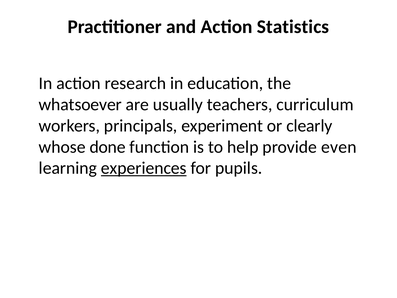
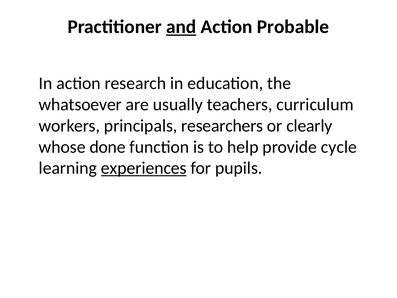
and underline: none -> present (181, 27)
Statistics: Statistics -> Probable (293, 27)
experiment: experiment -> researchers (222, 126)
even: even -> cycle (339, 147)
